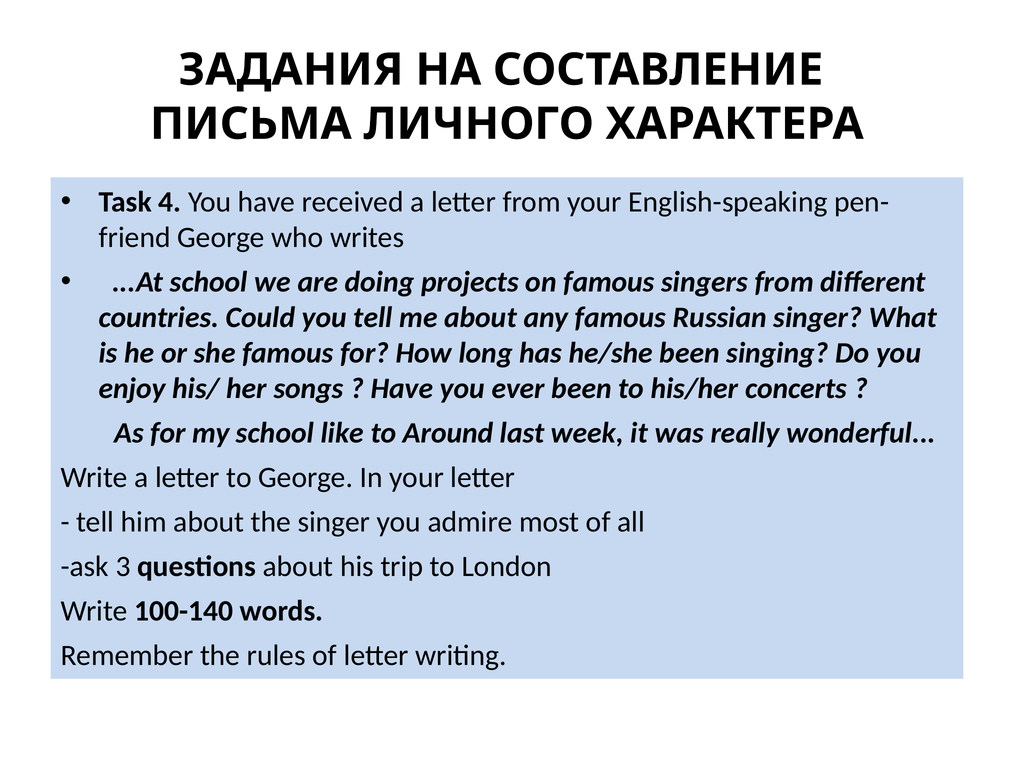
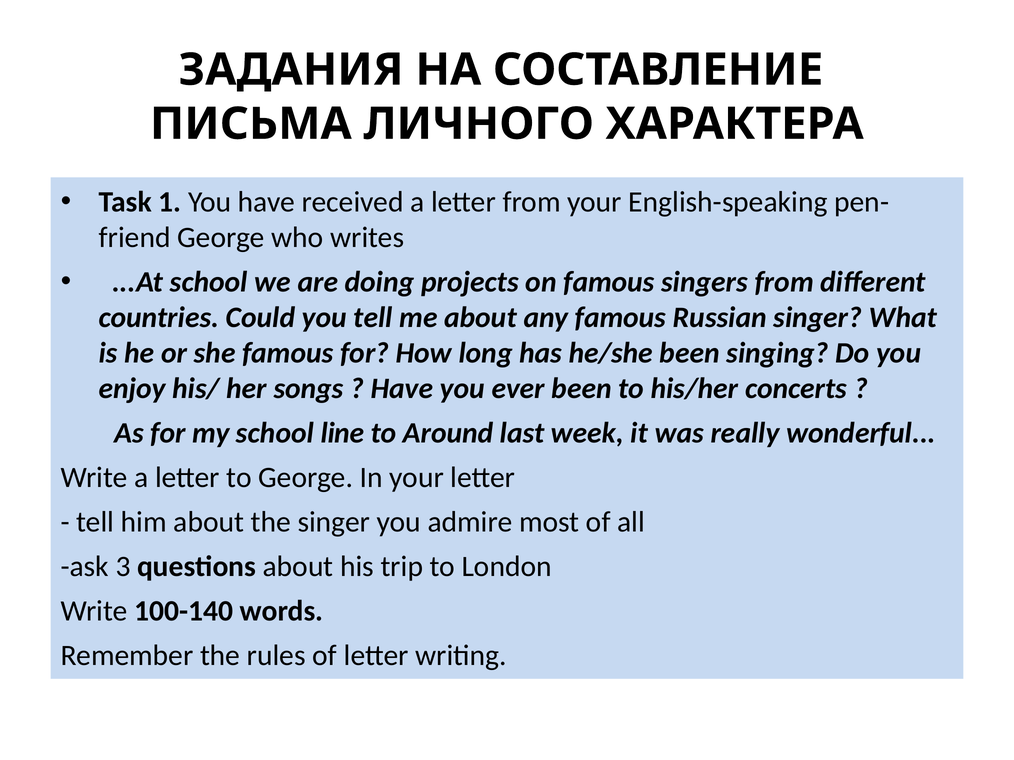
4: 4 -> 1 (170, 202)
like: like -> line (342, 433)
